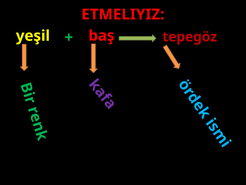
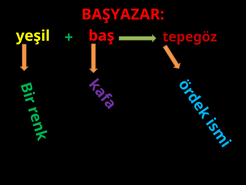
ETMELIYIZ: ETMELIYIZ -> BAŞYAZAR (123, 14)
